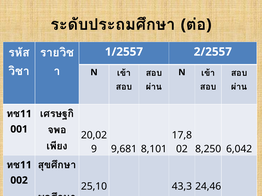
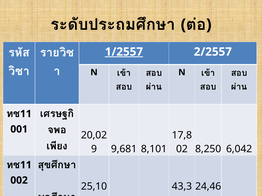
1/2557 underline: none -> present (124, 52)
